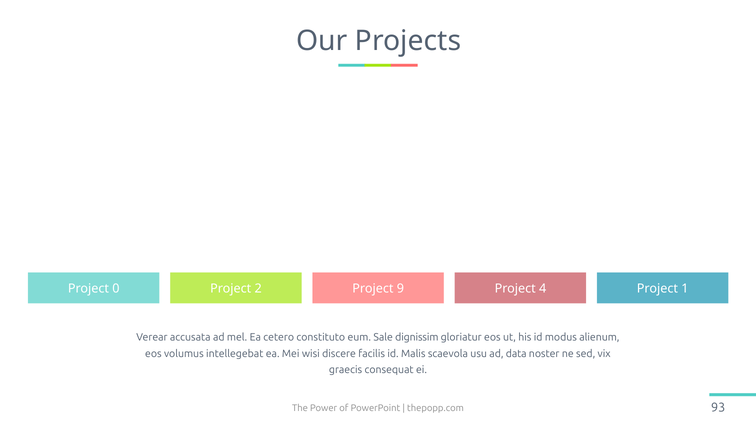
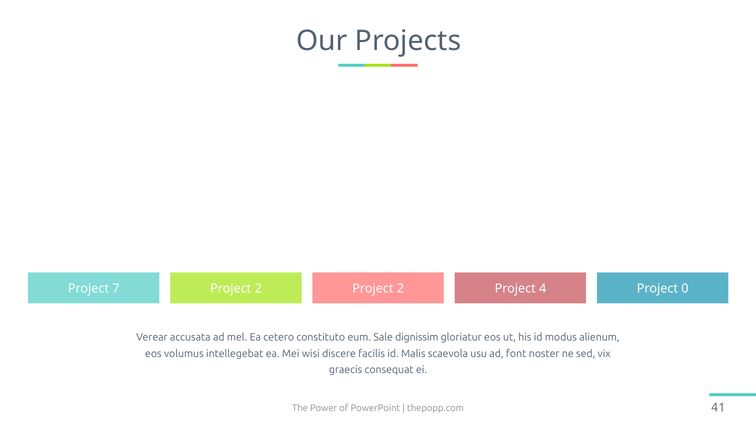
0: 0 -> 7 (116, 289)
2 Project 9: 9 -> 2 (400, 289)
1: 1 -> 0 (685, 289)
data: data -> font (516, 354)
93: 93 -> 41 (718, 408)
